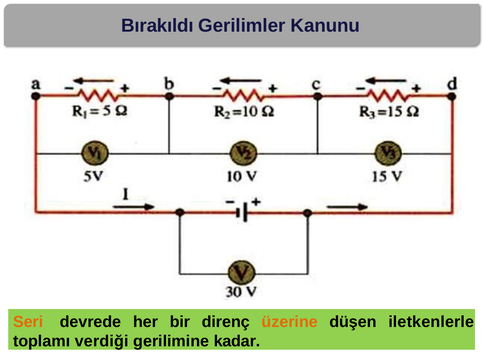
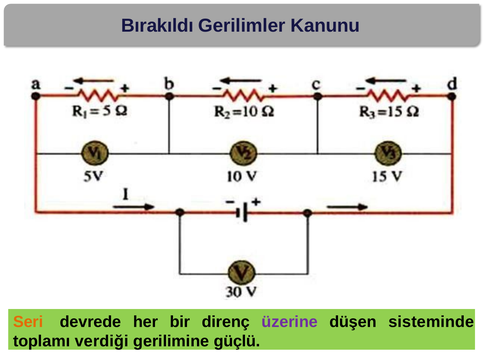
üzerine colour: orange -> purple (290, 322)
iletkenlerle: iletkenlerle -> sisteminde (431, 322)
kadar: kadar -> güçlü (237, 341)
